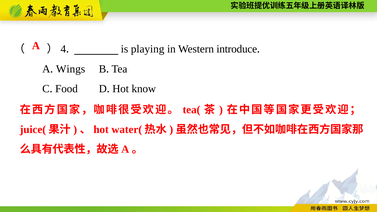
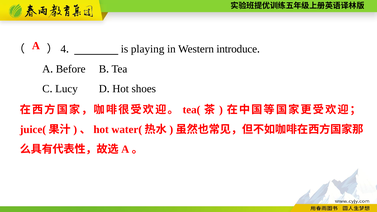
Wings: Wings -> Before (71, 69)
Food: Food -> Lucy (66, 89)
know: know -> shoes (144, 89)
